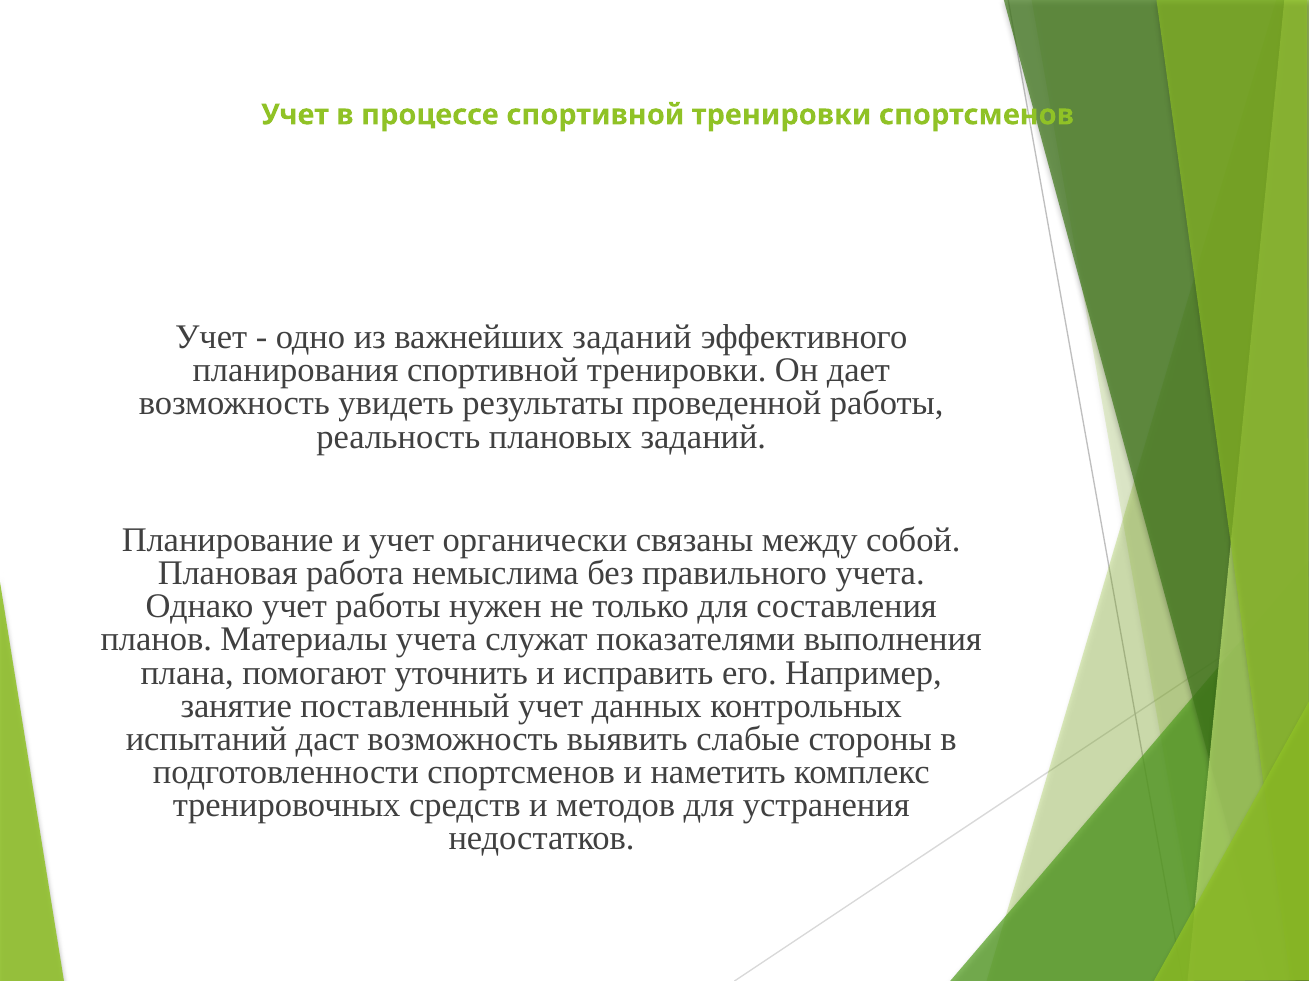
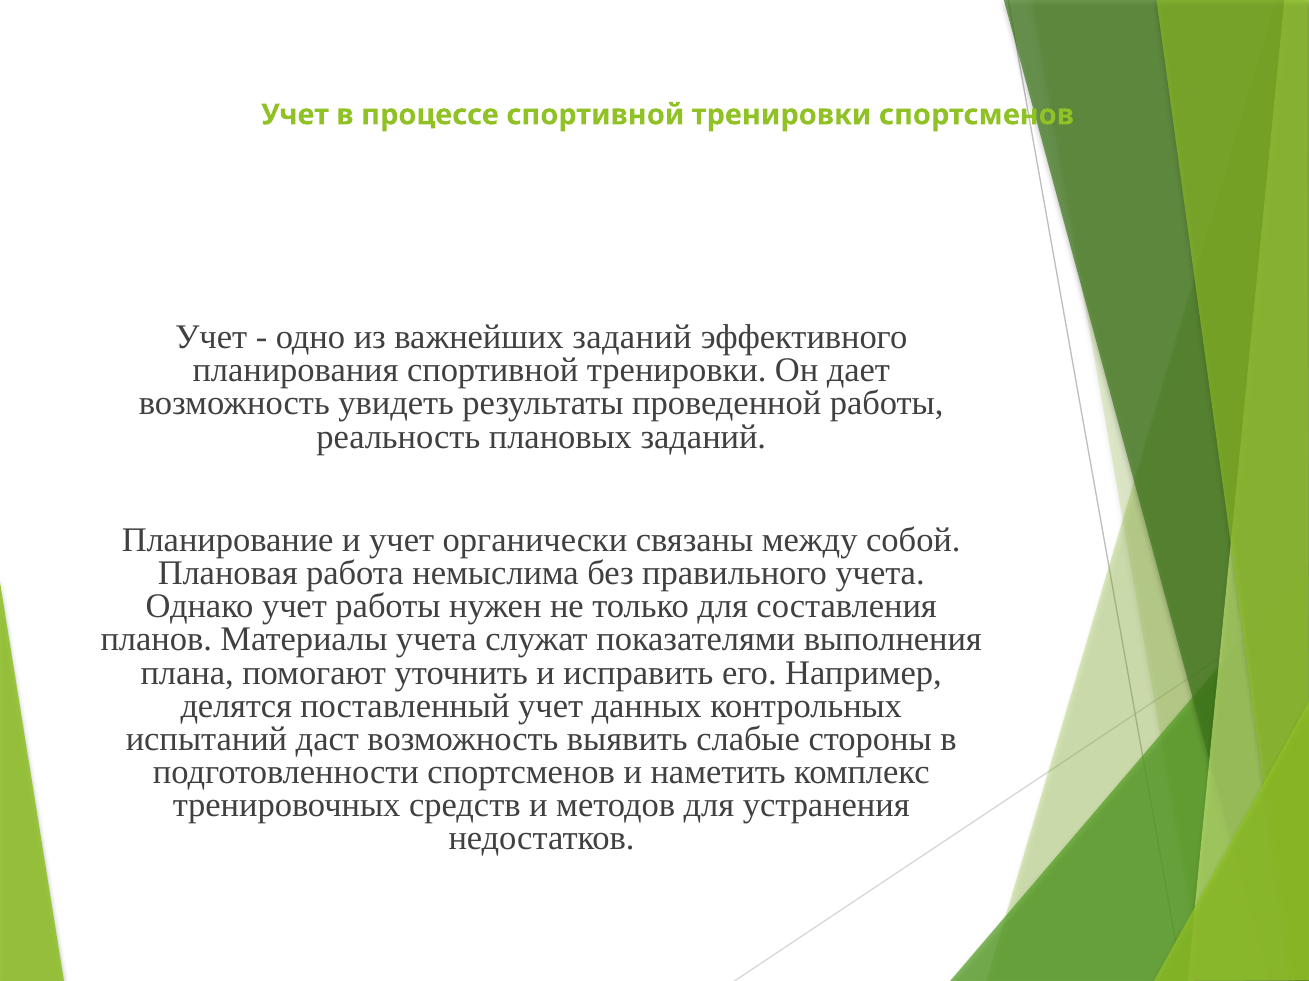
занятие: занятие -> делятся (236, 706)
